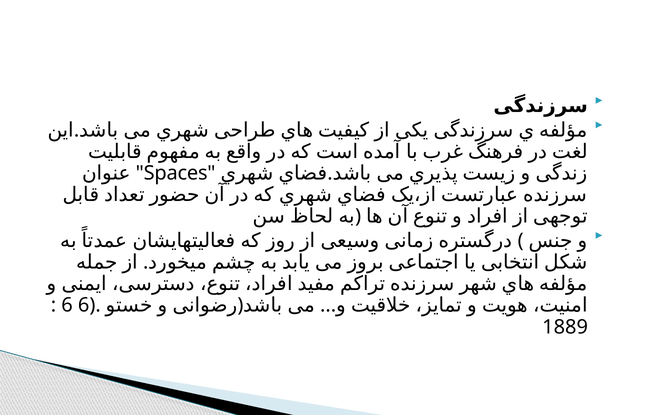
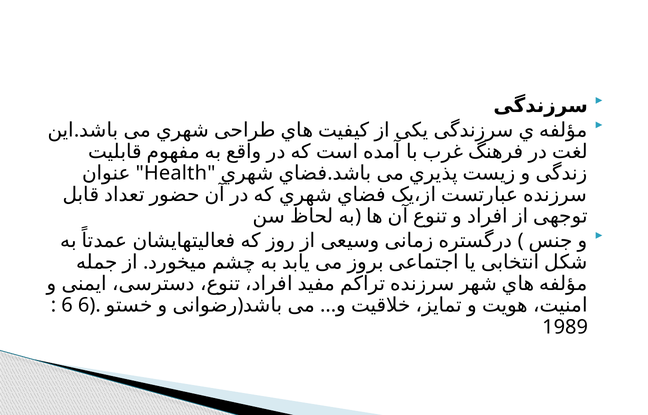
Spaces: Spaces -> Health (175, 173)
1889: 1889 -> 1989 (565, 327)
